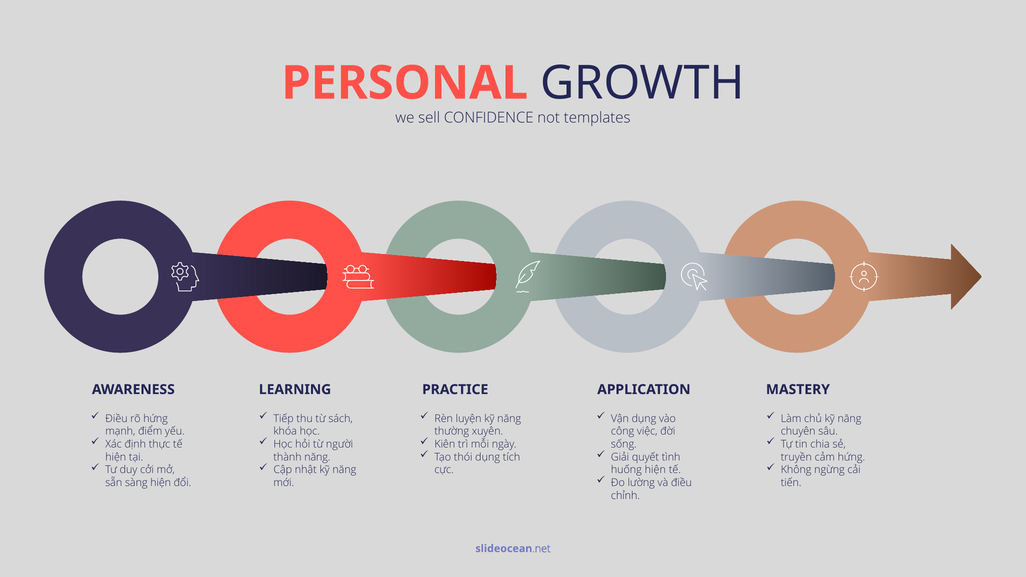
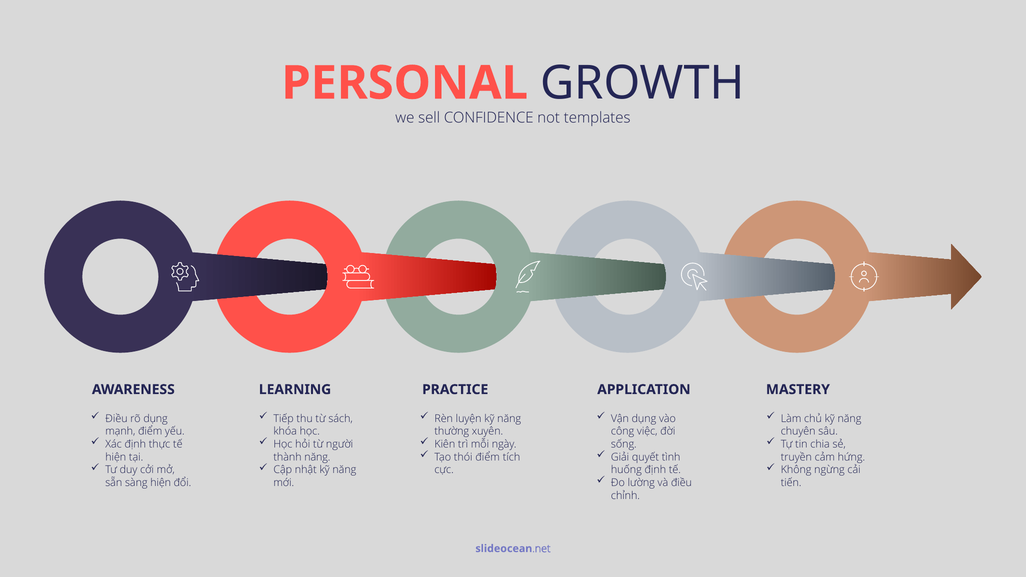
rõ hứng: hứng -> dụng (155, 419)
thói dụng: dụng -> điểm (488, 457)
huống hiện: hiện -> định (655, 470)
